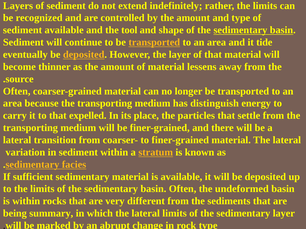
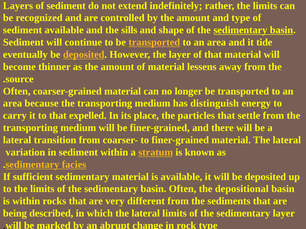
tool: tool -> sills (129, 30)
undeformed: undeformed -> depositional (242, 189)
summary: summary -> described (51, 214)
